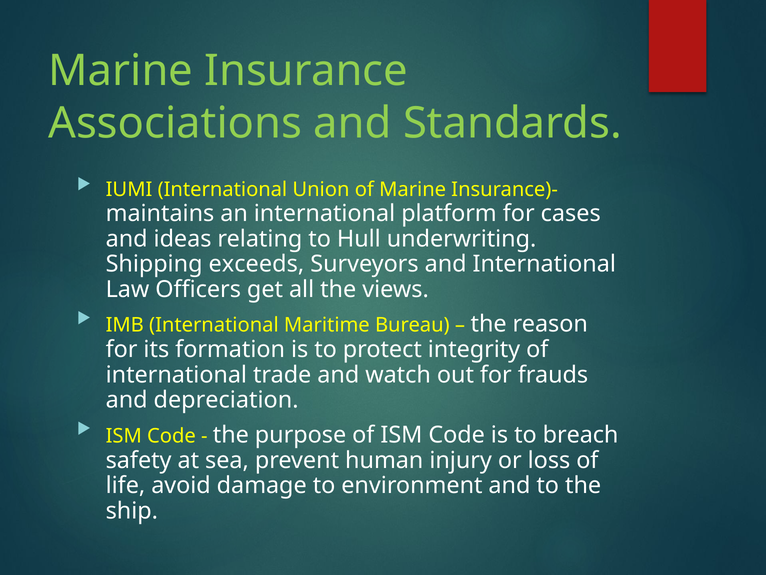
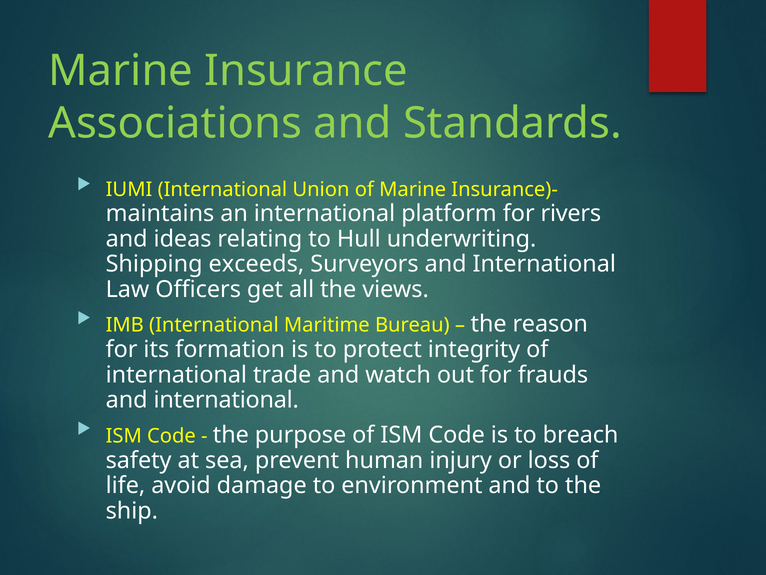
cases: cases -> rivers (571, 213)
depreciation: depreciation -> international (226, 400)
